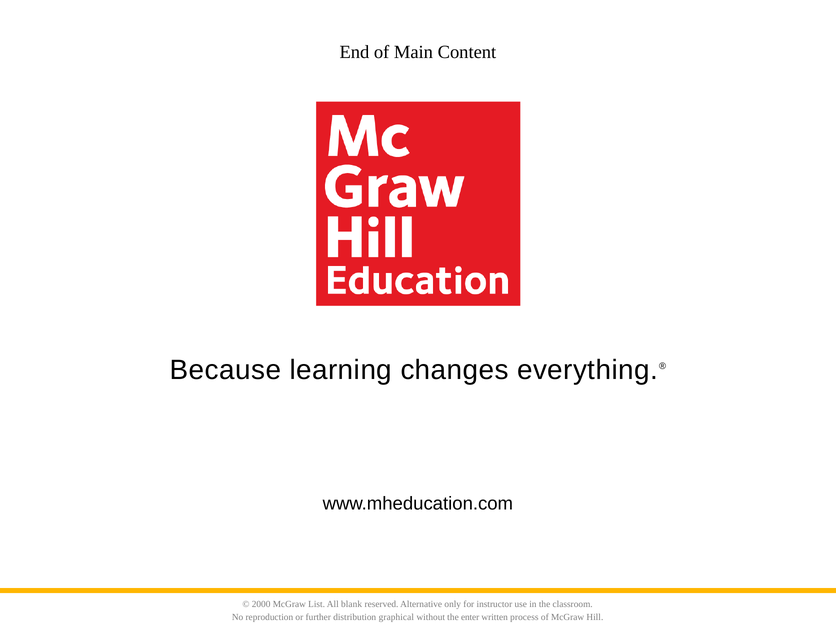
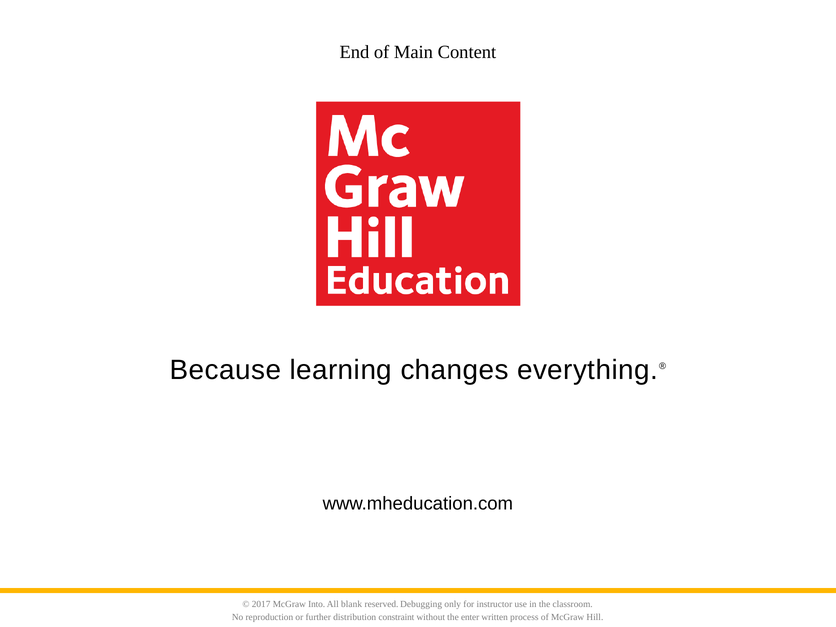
2000: 2000 -> 2017 (261, 604)
List: List -> Into (317, 604)
Alternative: Alternative -> Debugging (421, 604)
graphical: graphical -> constraint (396, 617)
